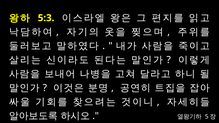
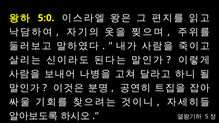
5:3: 5:3 -> 5:0 (46, 18)
